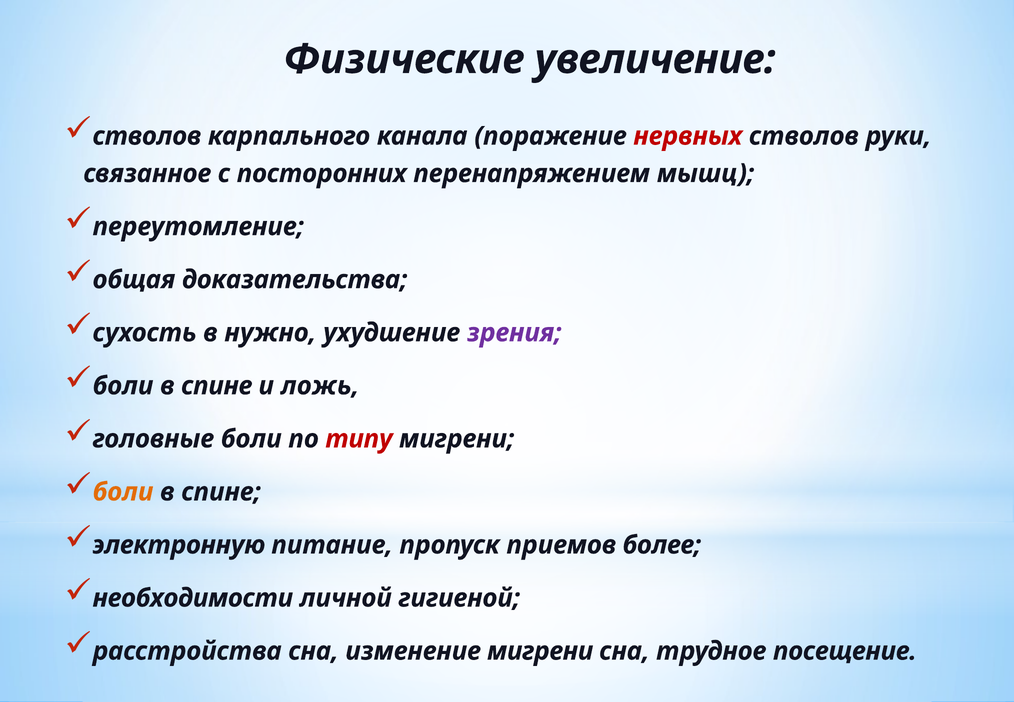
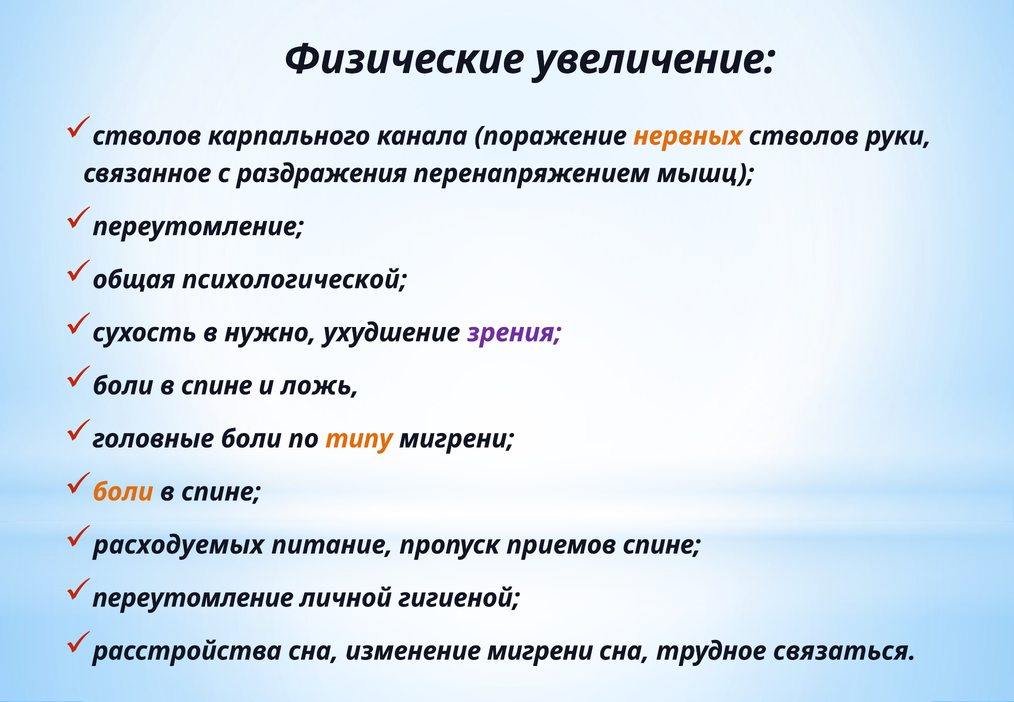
нервных colour: red -> orange (688, 136)
посторонних: посторонних -> раздражения (322, 174)
доказательства: доказательства -> психологической (295, 280)
типу colour: red -> orange (359, 439)
электронную: электронную -> расходуемых (179, 545)
приемов более: более -> спине (662, 545)
необходимости: необходимости -> переутомление (193, 598)
посещение: посещение -> связаться (845, 651)
